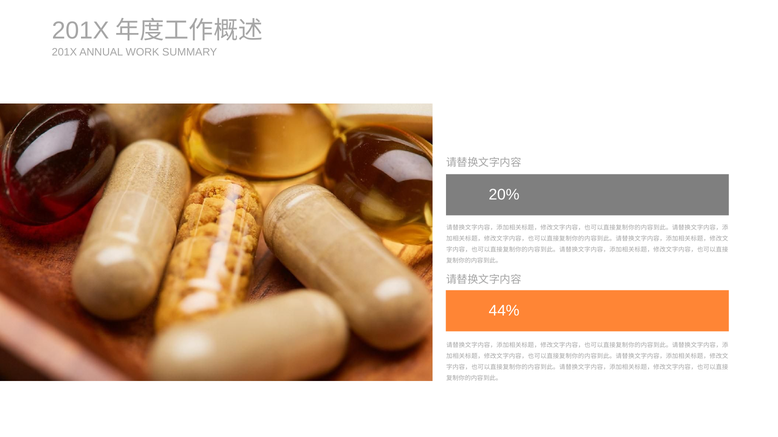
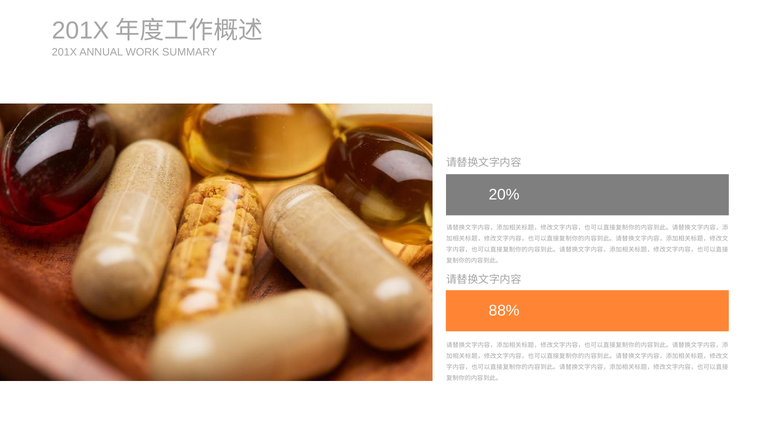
44%: 44% -> 88% (504, 311)
